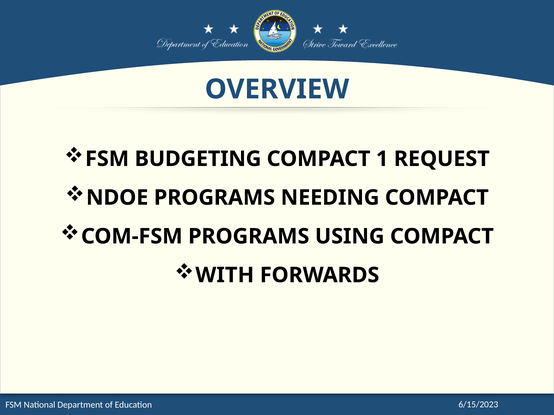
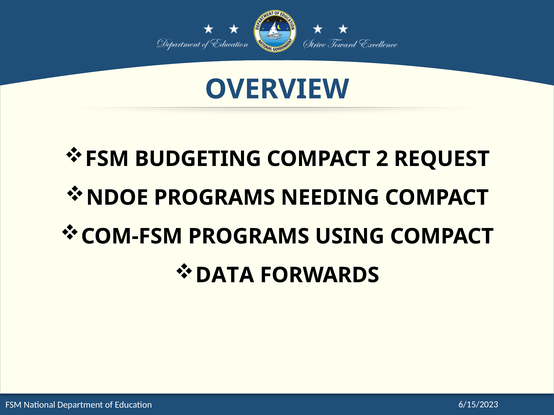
1: 1 -> 2 (382, 159)
WITH: WITH -> DATA (225, 275)
